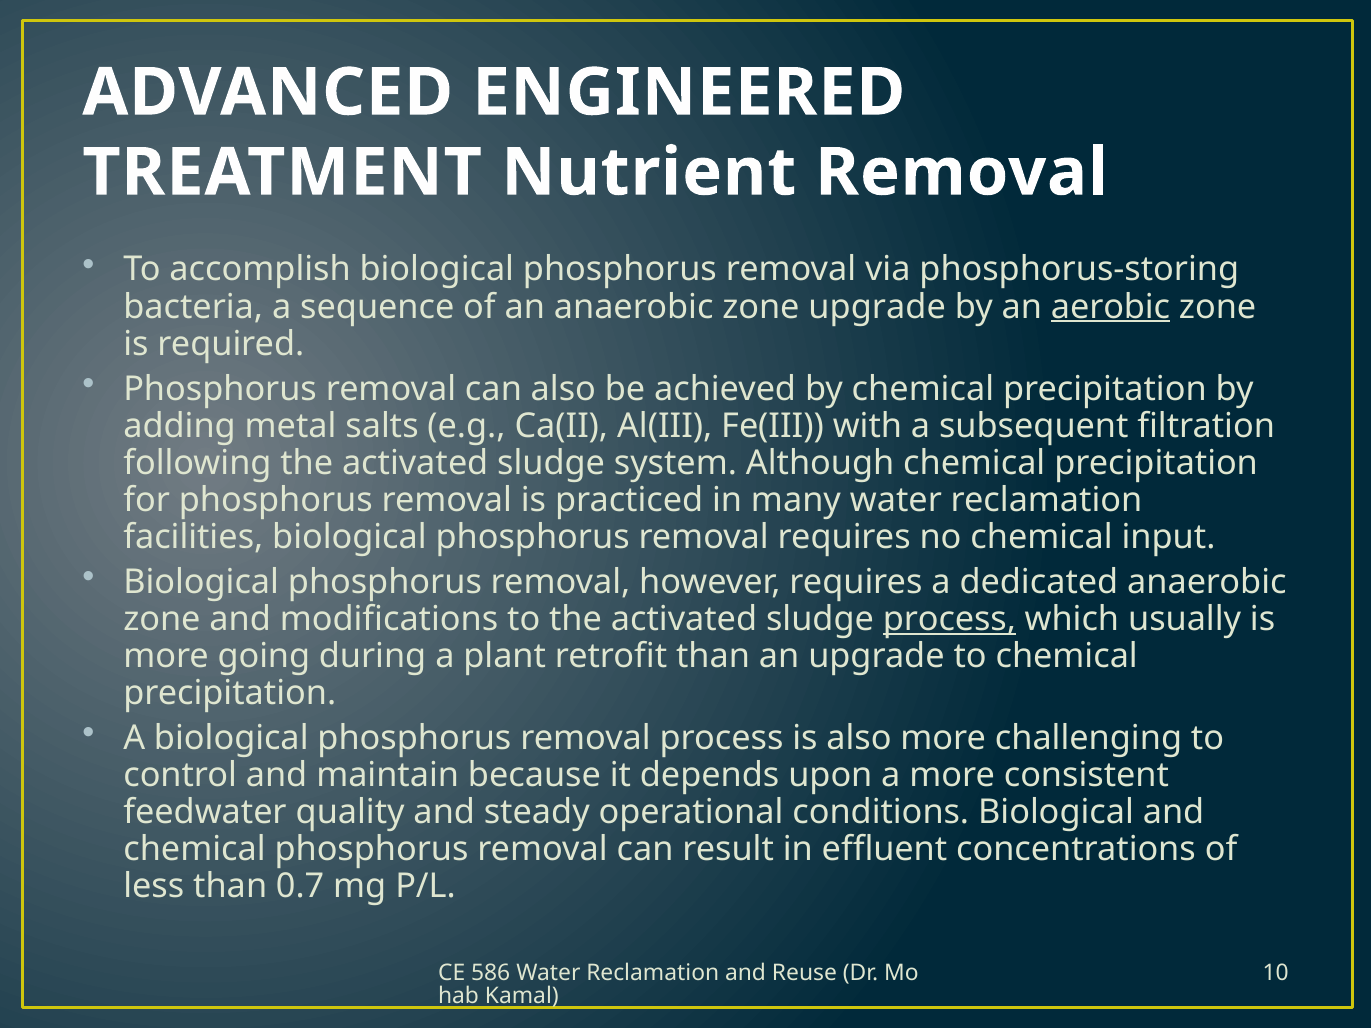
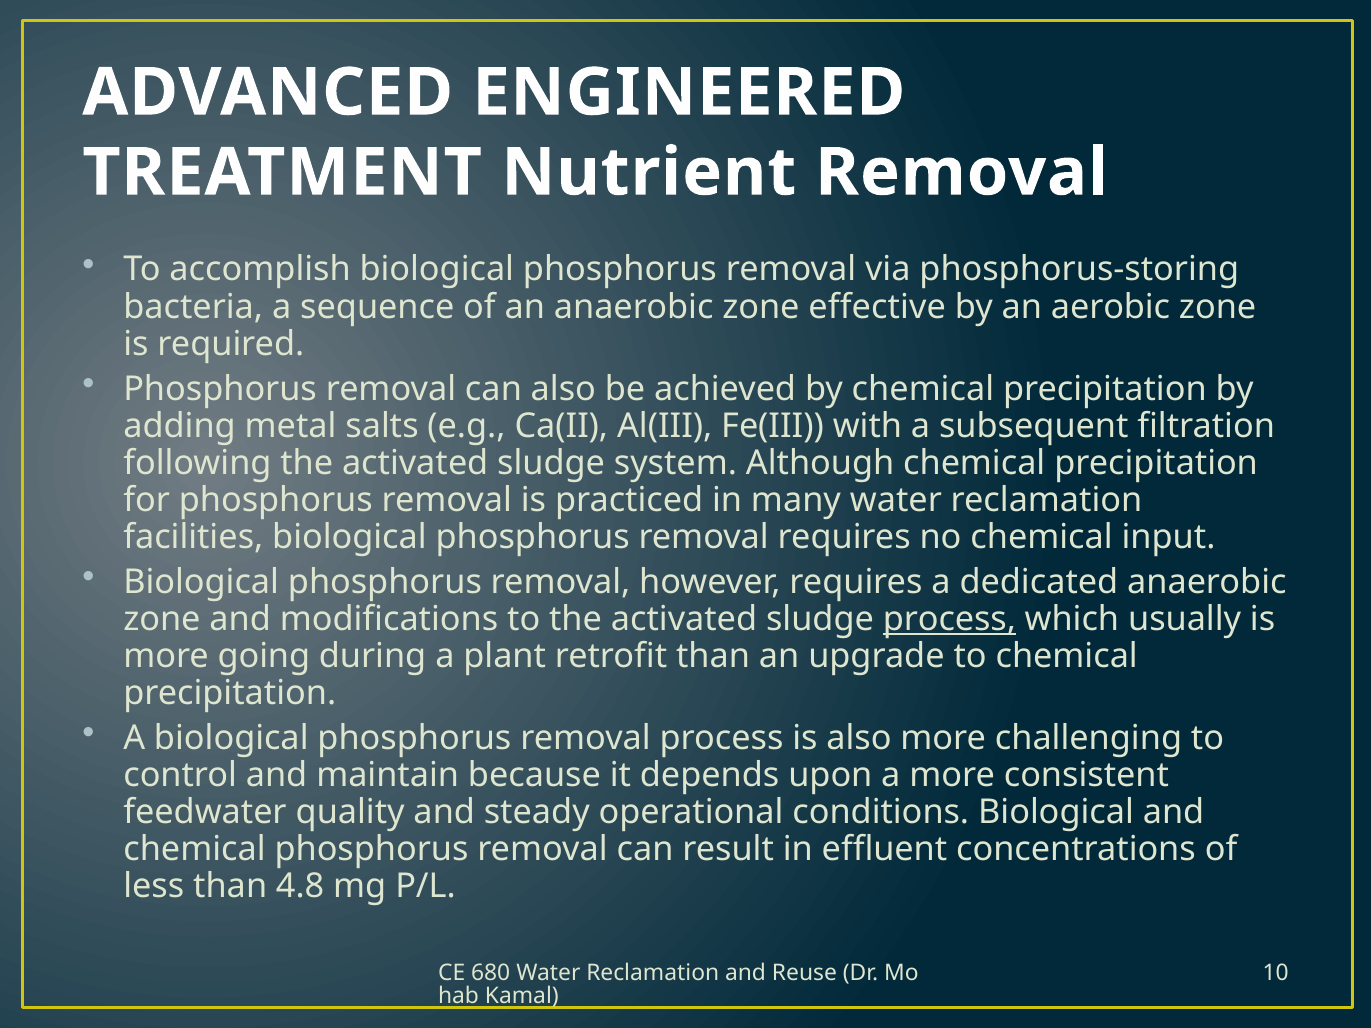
zone upgrade: upgrade -> effective (877, 307)
aerobic underline: present -> none (1111, 307)
0.7: 0.7 -> 4.8 (300, 887)
586: 586 -> 680 (491, 973)
